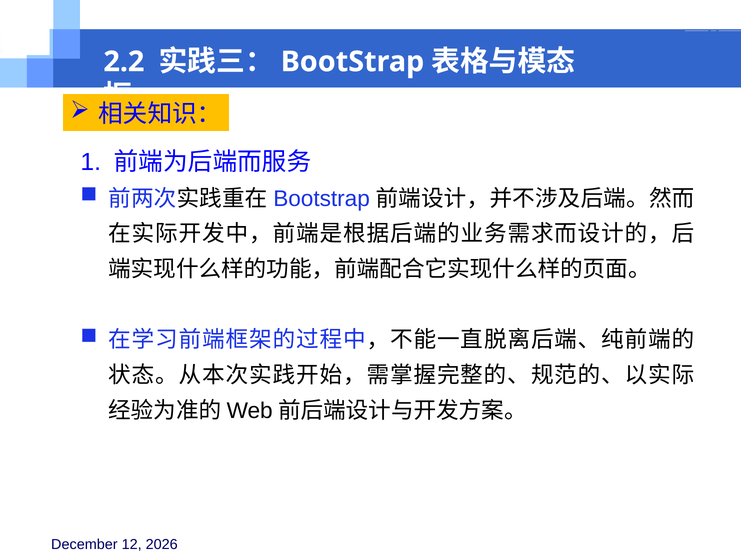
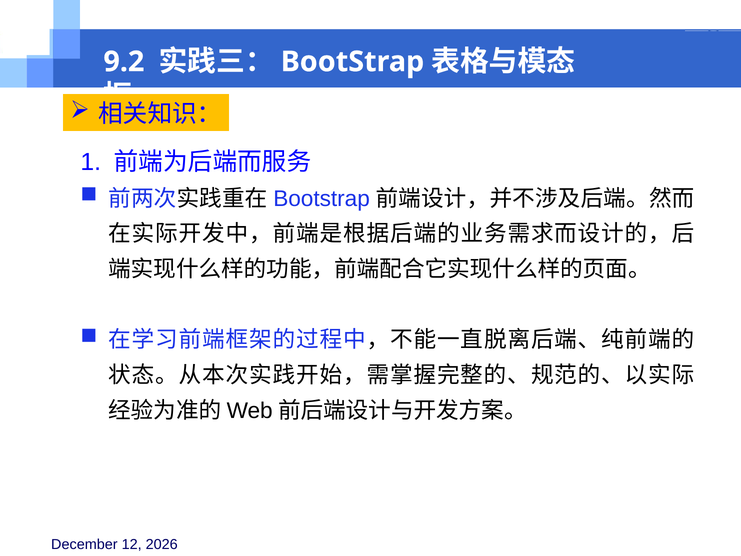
2.2: 2.2 -> 9.2 (124, 62)
